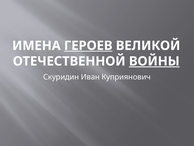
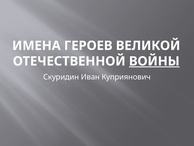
ГЕРОЕВ underline: present -> none (88, 46)
